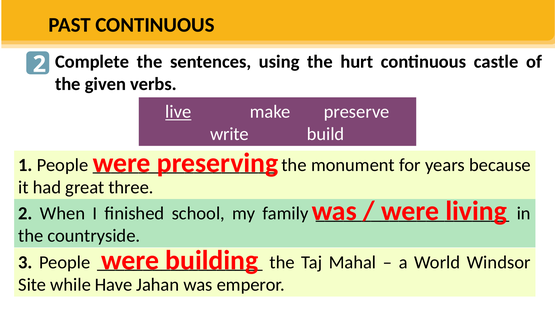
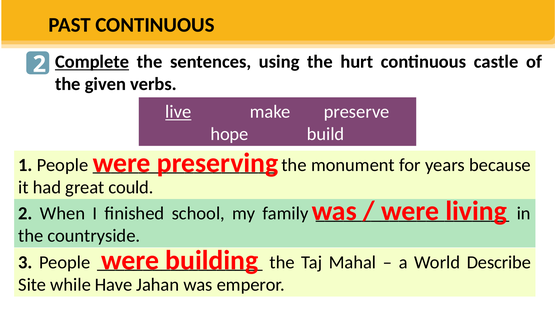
Complete underline: none -> present (92, 62)
write: write -> hope (229, 134)
three: three -> could (131, 187)
Windsor: Windsor -> Describe (499, 263)
